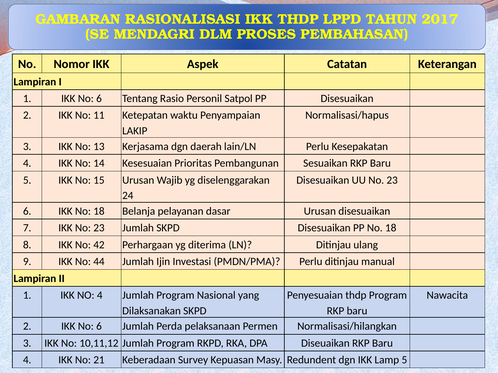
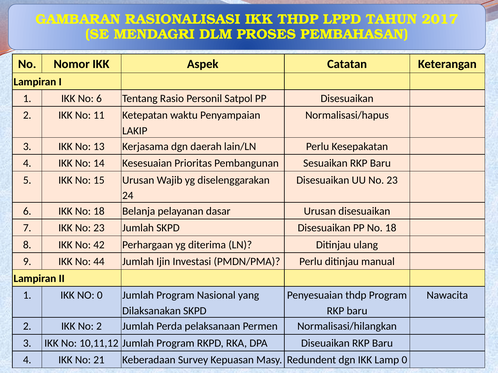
NO 4: 4 -> 0 (100, 296)
2 IKK No 6: 6 -> 2 (99, 327)
Lamp 5: 5 -> 0 (404, 360)
